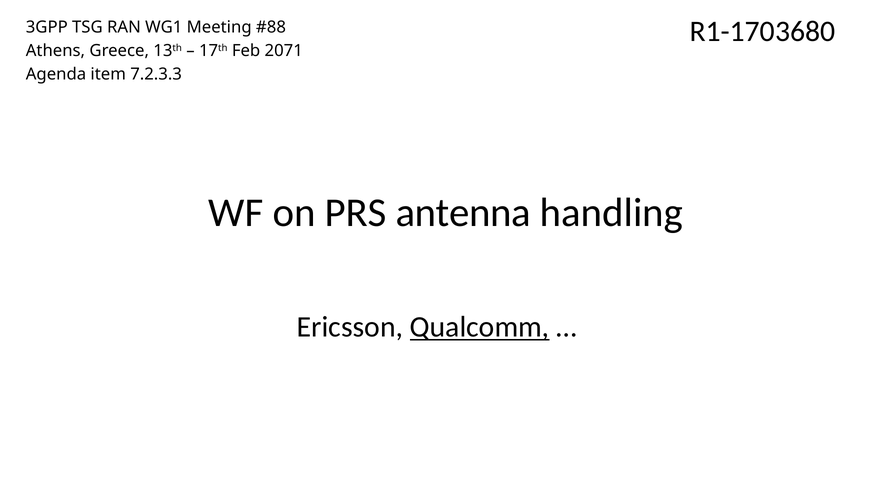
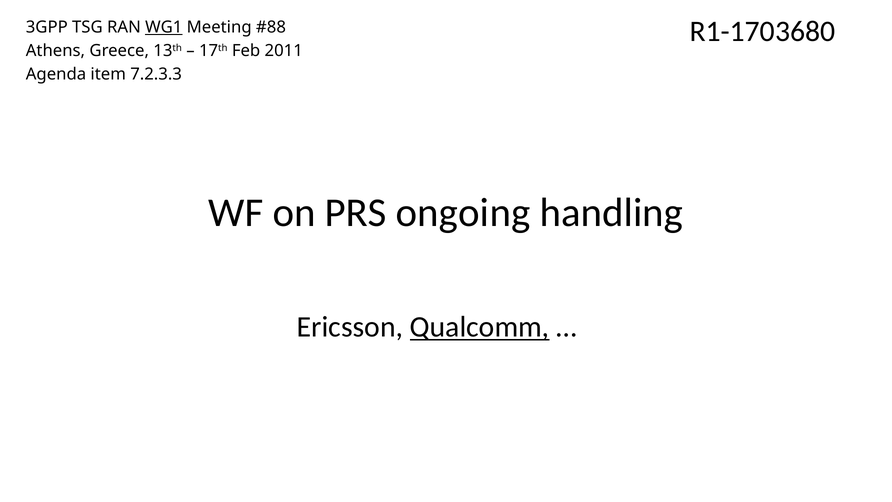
WG1 underline: none -> present (164, 27)
2071: 2071 -> 2011 (284, 51)
antenna: antenna -> ongoing (463, 212)
